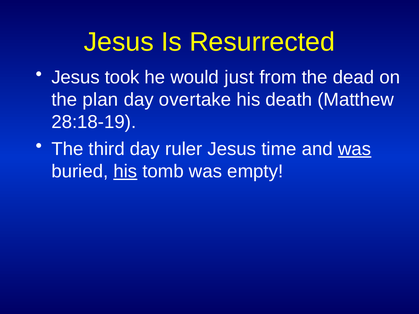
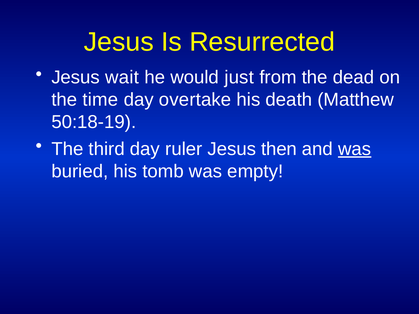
took: took -> wait (122, 77)
plan: plan -> time (100, 100)
28:18-19: 28:18-19 -> 50:18-19 (94, 122)
time: time -> then (279, 149)
his underline: present -> none (125, 171)
